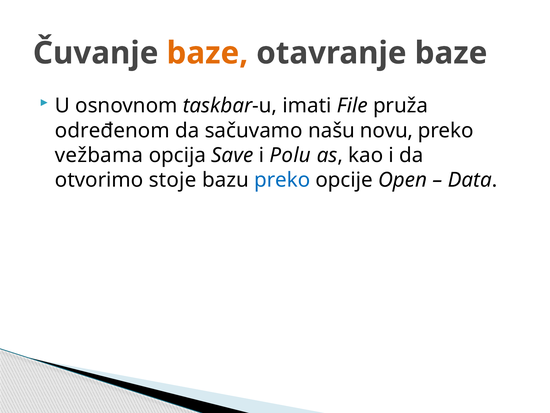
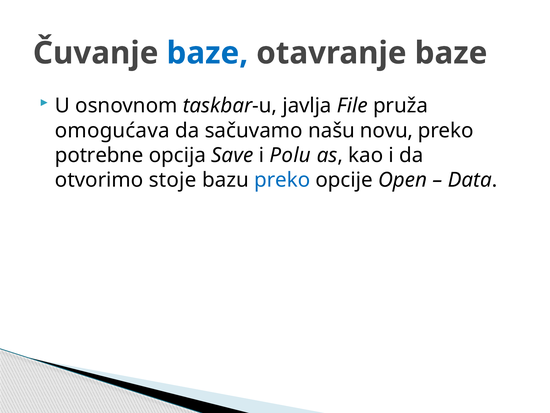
baze colour: orange -> blue (207, 53)
imati: imati -> javlja (307, 106)
određenom: određenom -> omogućava (112, 130)
vežbama: vežbama -> potrebne (99, 155)
